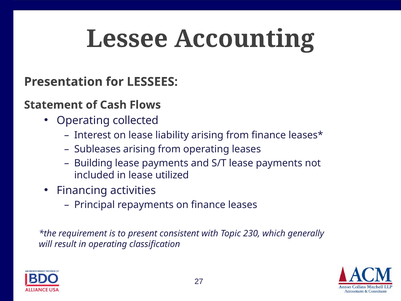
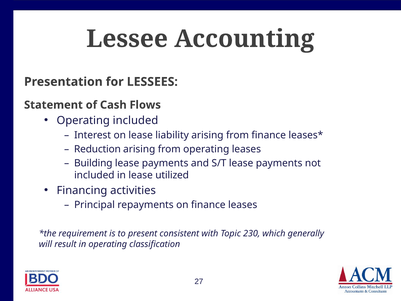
Operating collected: collected -> included (135, 120)
Subleases: Subleases -> Reduction (97, 149)
